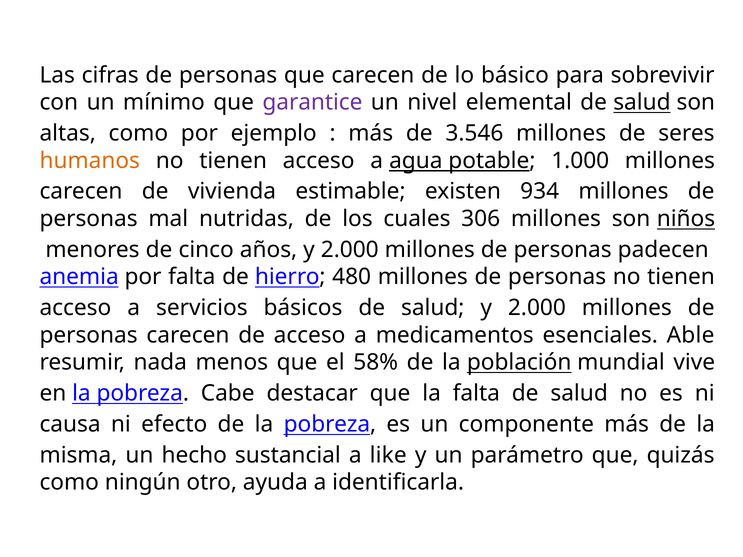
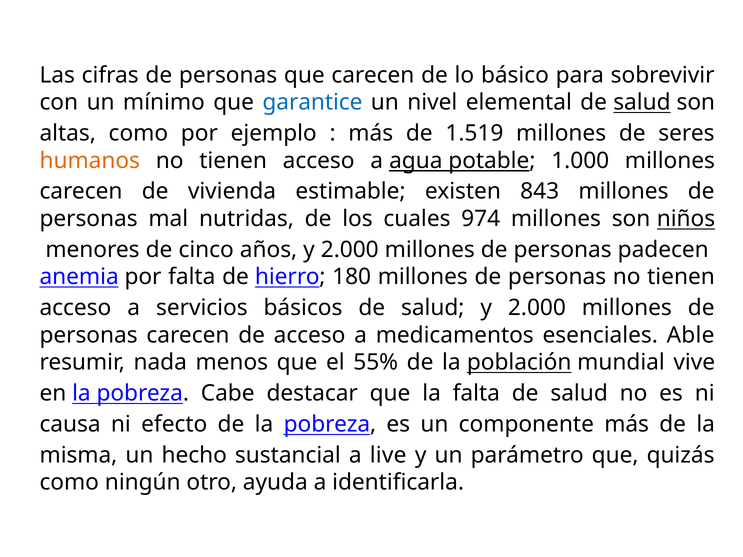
garantice colour: purple -> blue (312, 102)
3.546: 3.546 -> 1.519 (474, 133)
934: 934 -> 843 (540, 192)
306: 306 -> 974 (481, 219)
480: 480 -> 180 (352, 277)
58%: 58% -> 55% (376, 362)
like: like -> live (388, 455)
